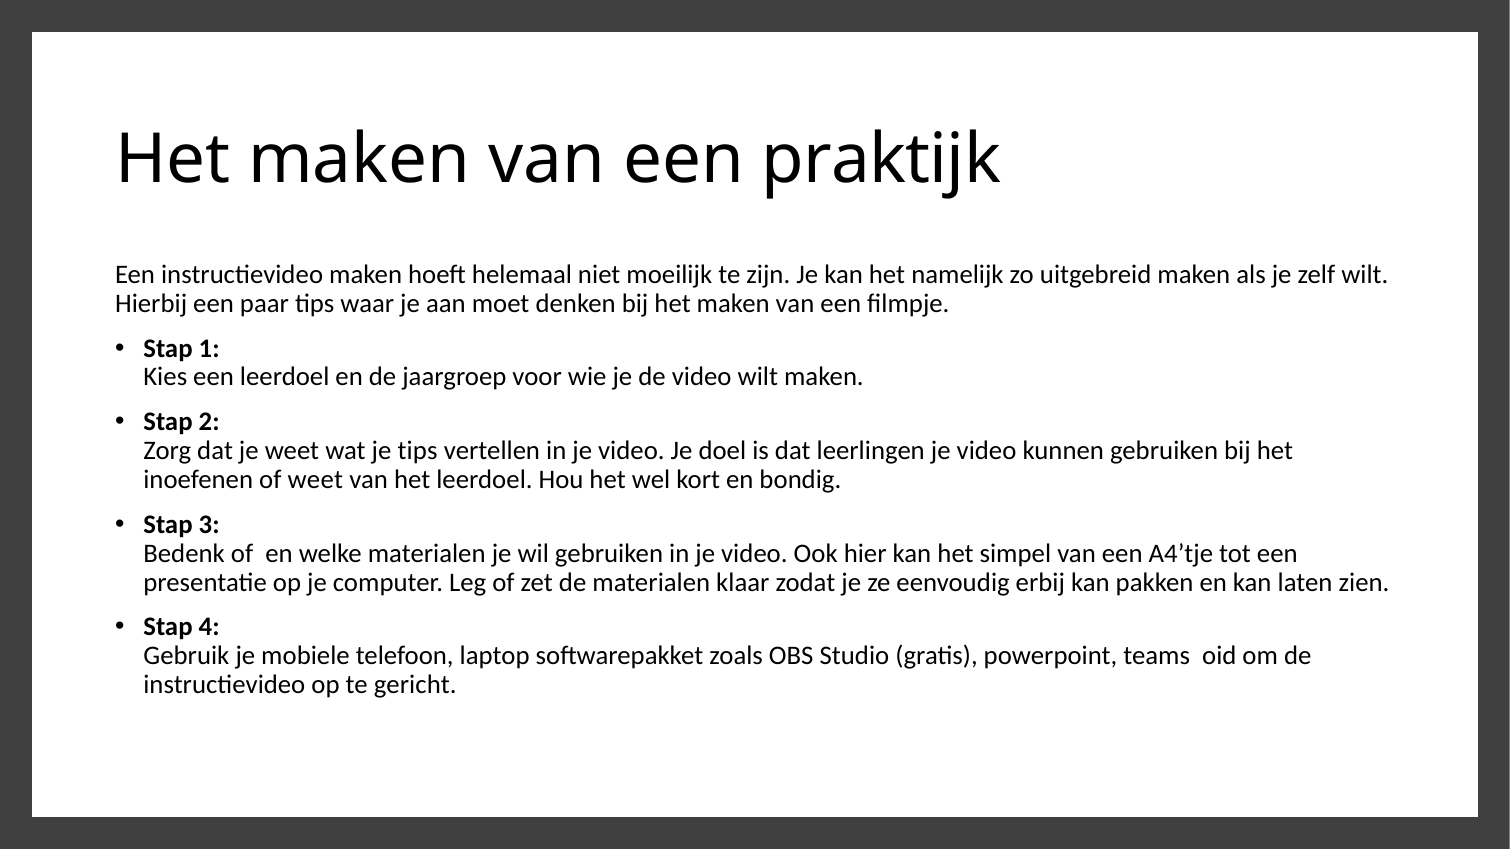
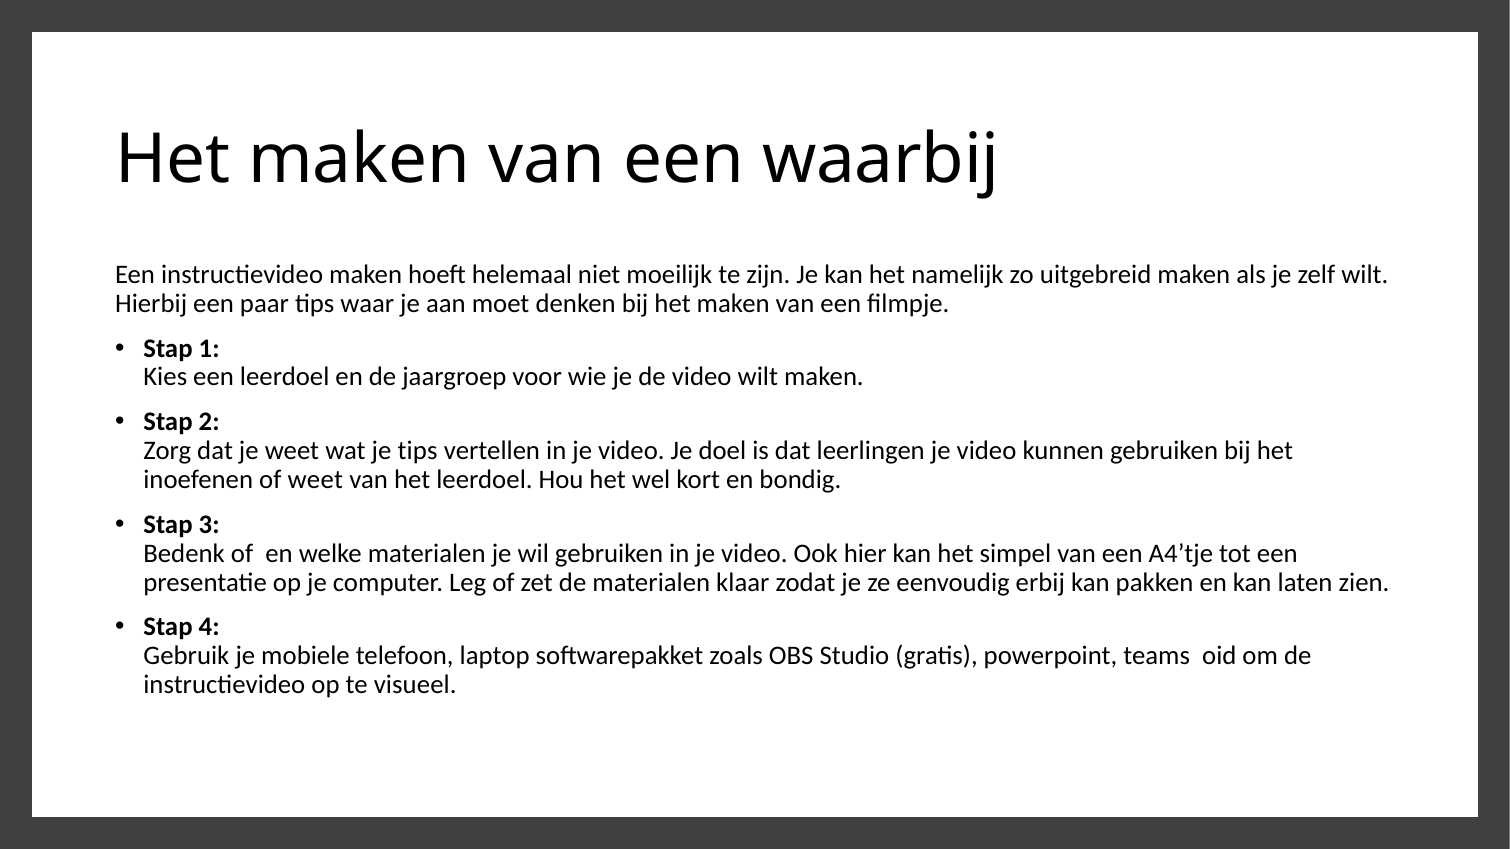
praktijk: praktijk -> waarbij (881, 160)
gericht: gericht -> visueel (415, 685)
